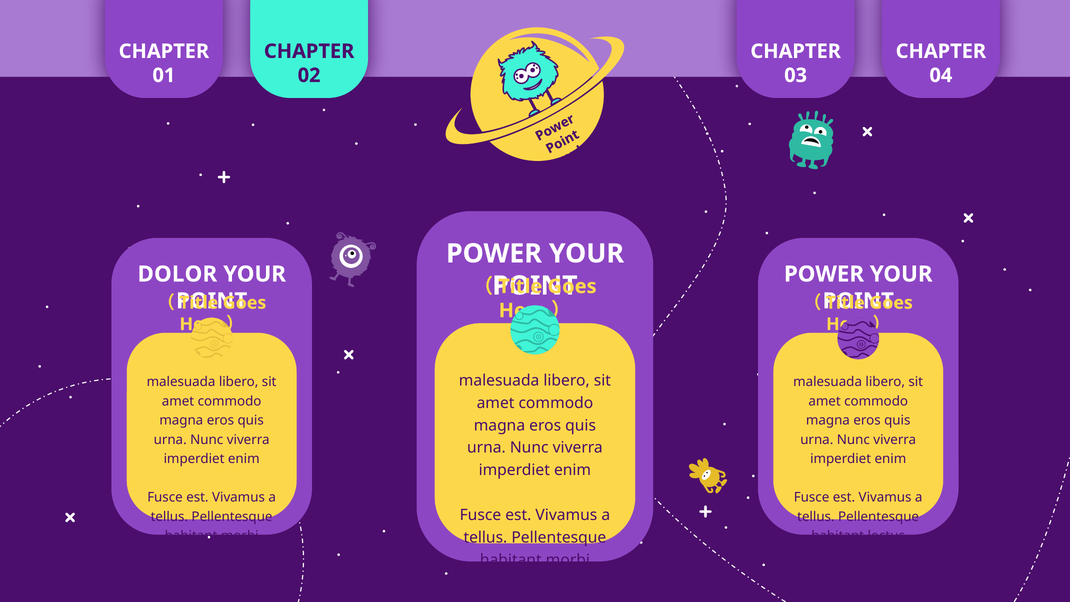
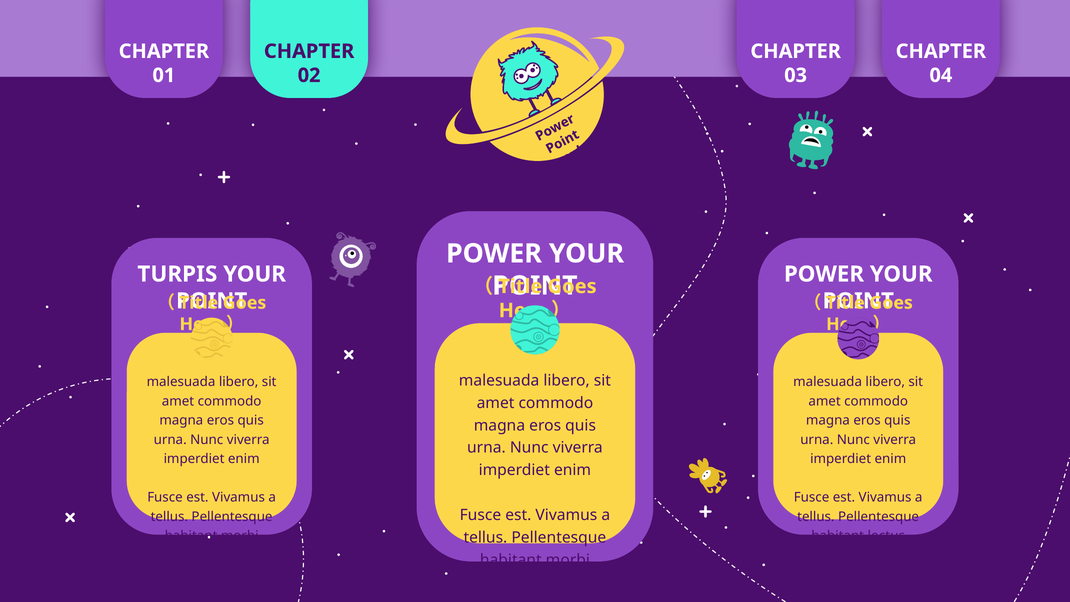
DOLOR: DOLOR -> TURPIS (177, 274)
